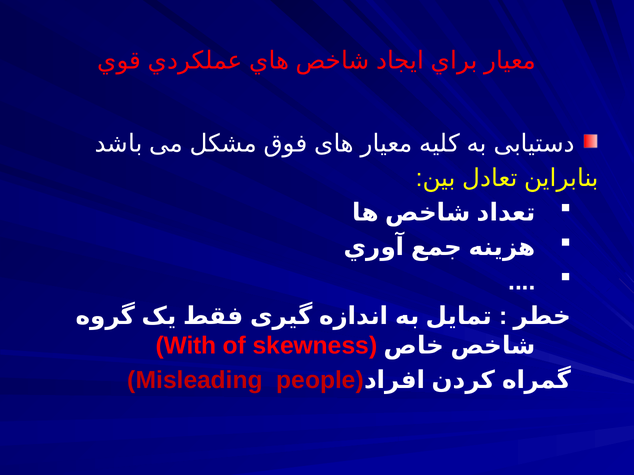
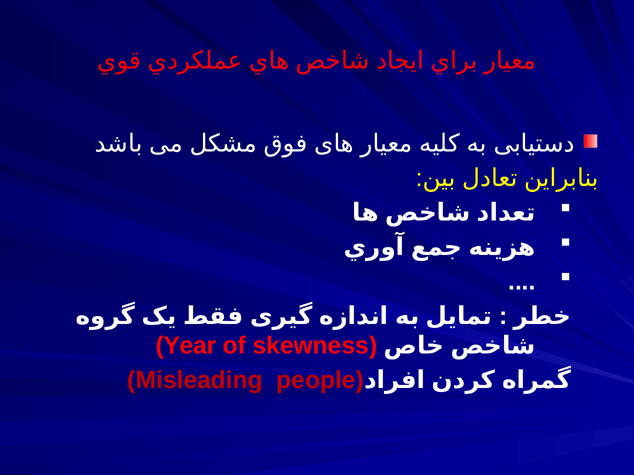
With: With -> Year (190, 346)
